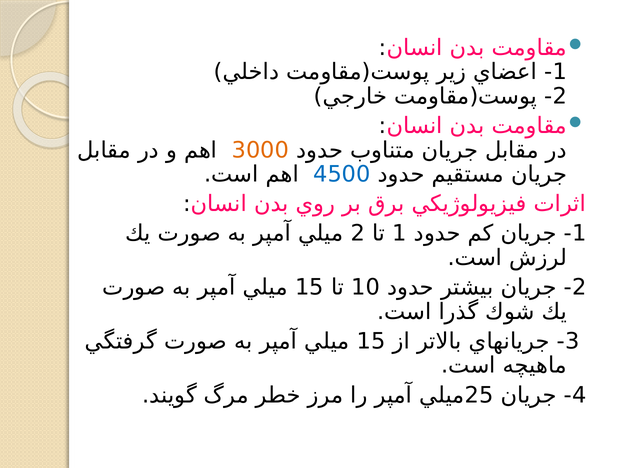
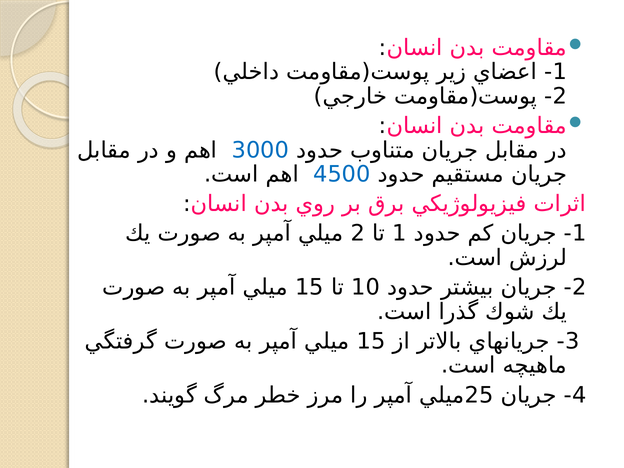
3000 colour: orange -> blue (260, 150)
